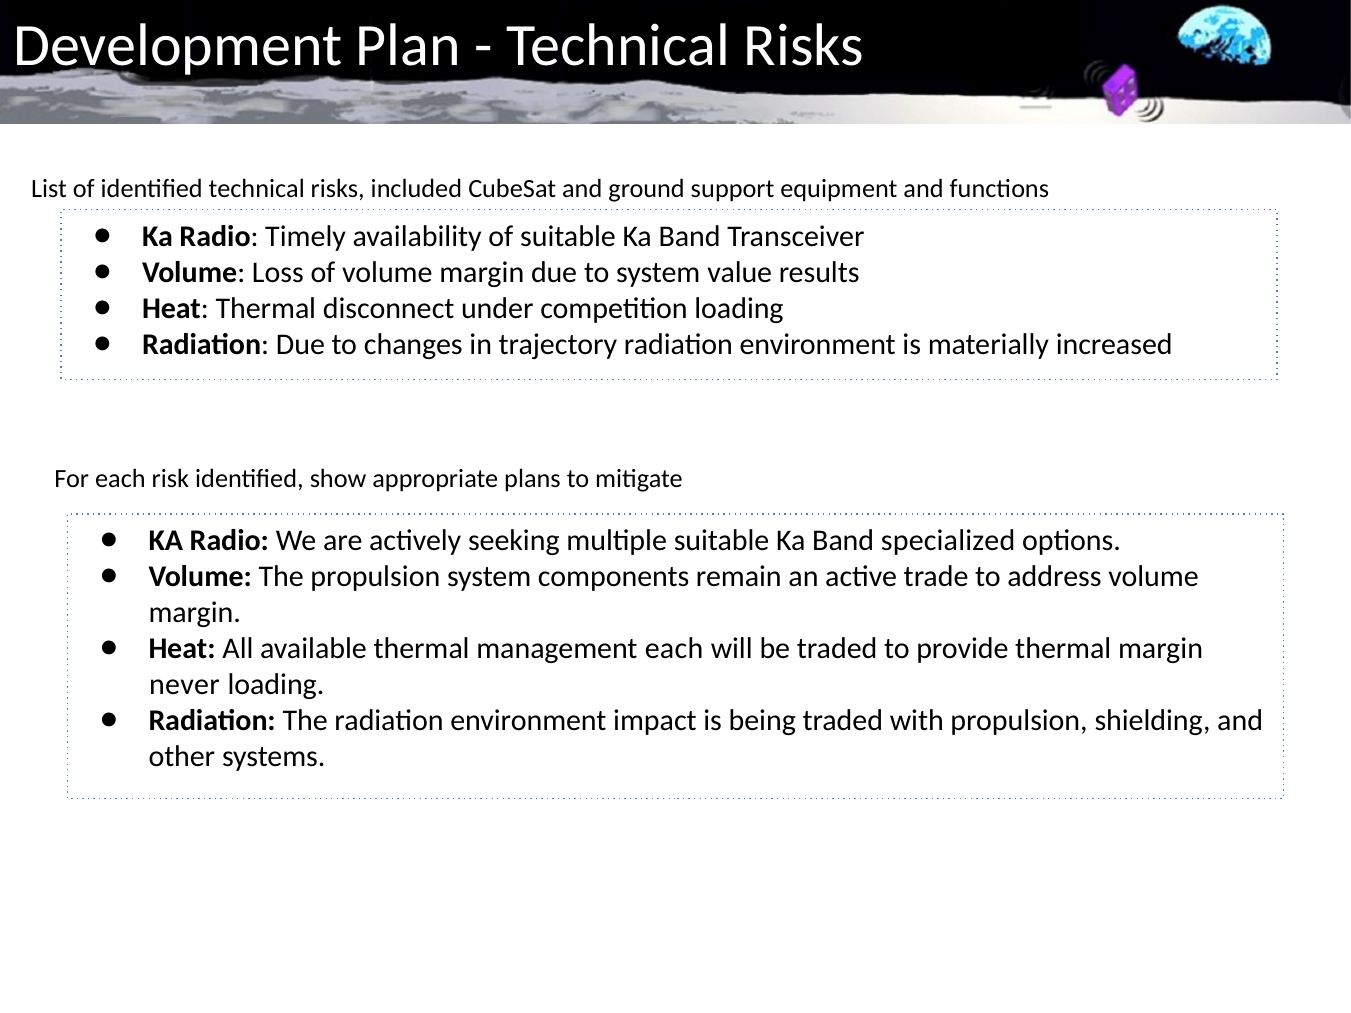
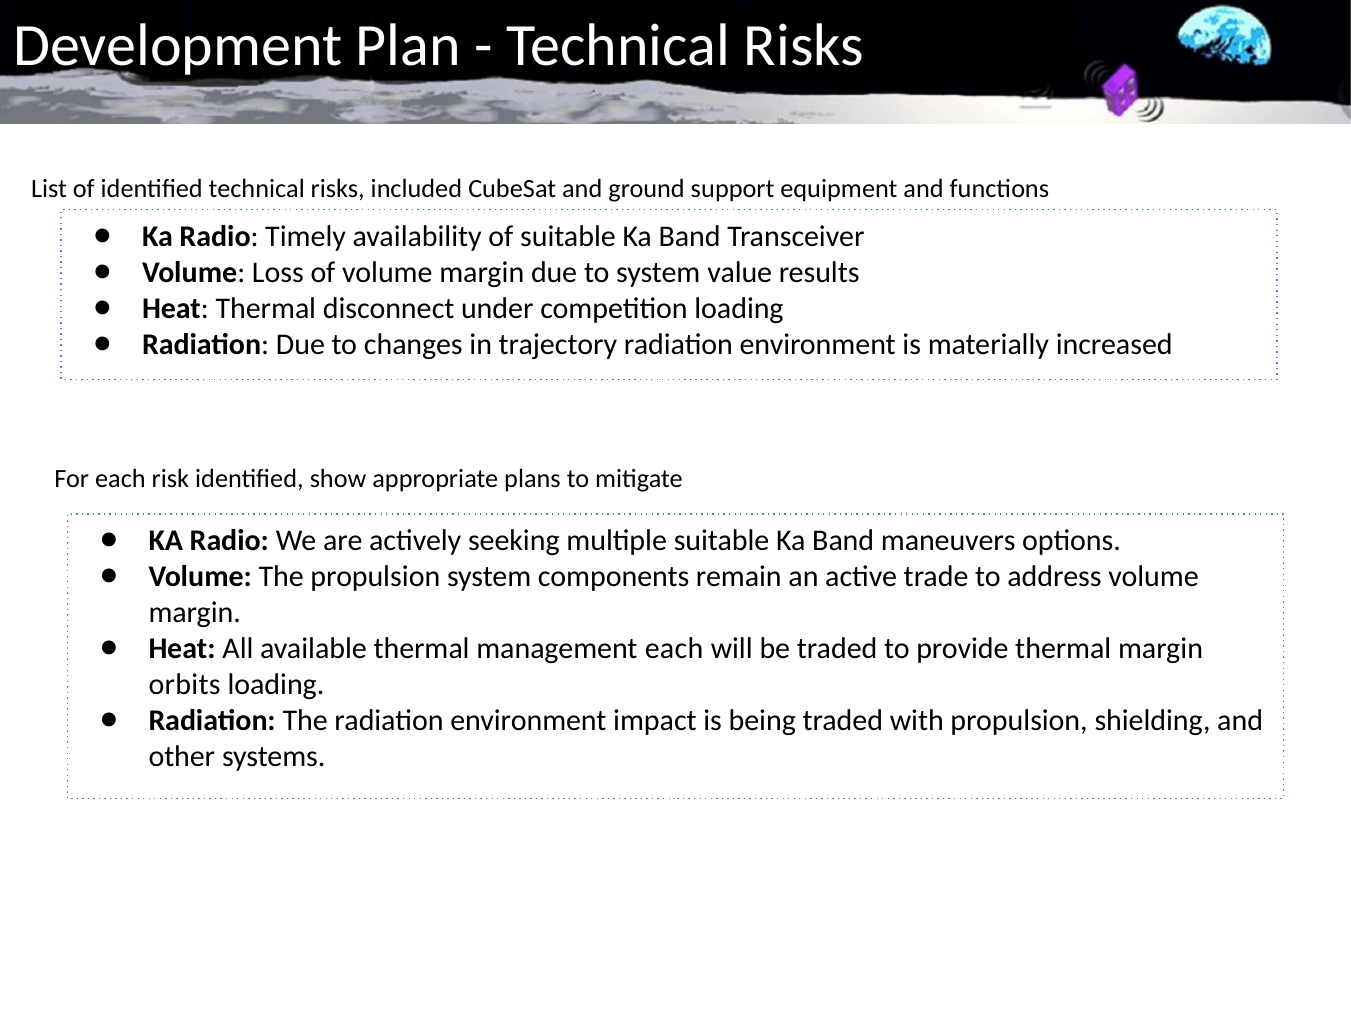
specialized: specialized -> maneuvers (948, 541)
never: never -> orbits (185, 685)
